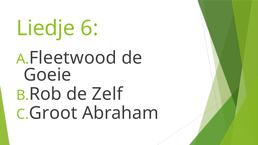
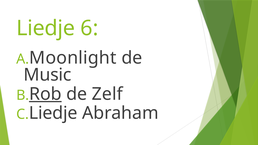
Fleetwood: Fleetwood -> Moonlight (73, 58)
Goeie: Goeie -> Music (47, 75)
Rob underline: none -> present (45, 94)
Groot: Groot -> Liedje (53, 113)
